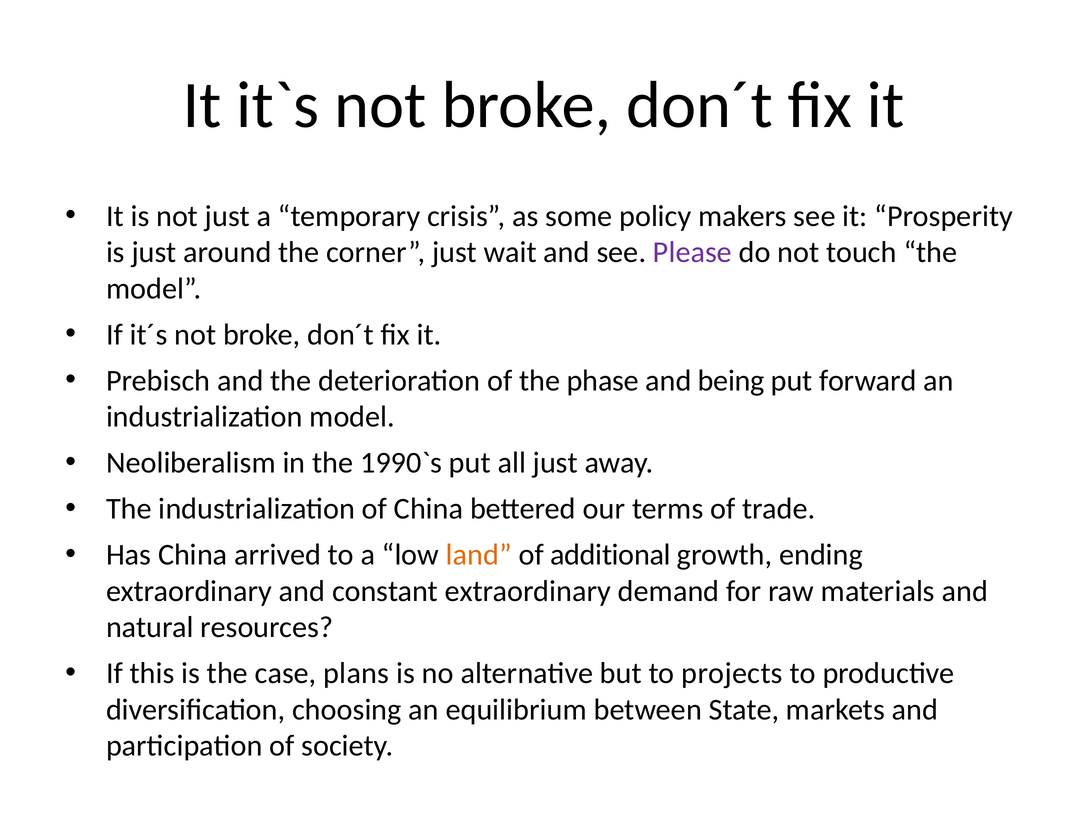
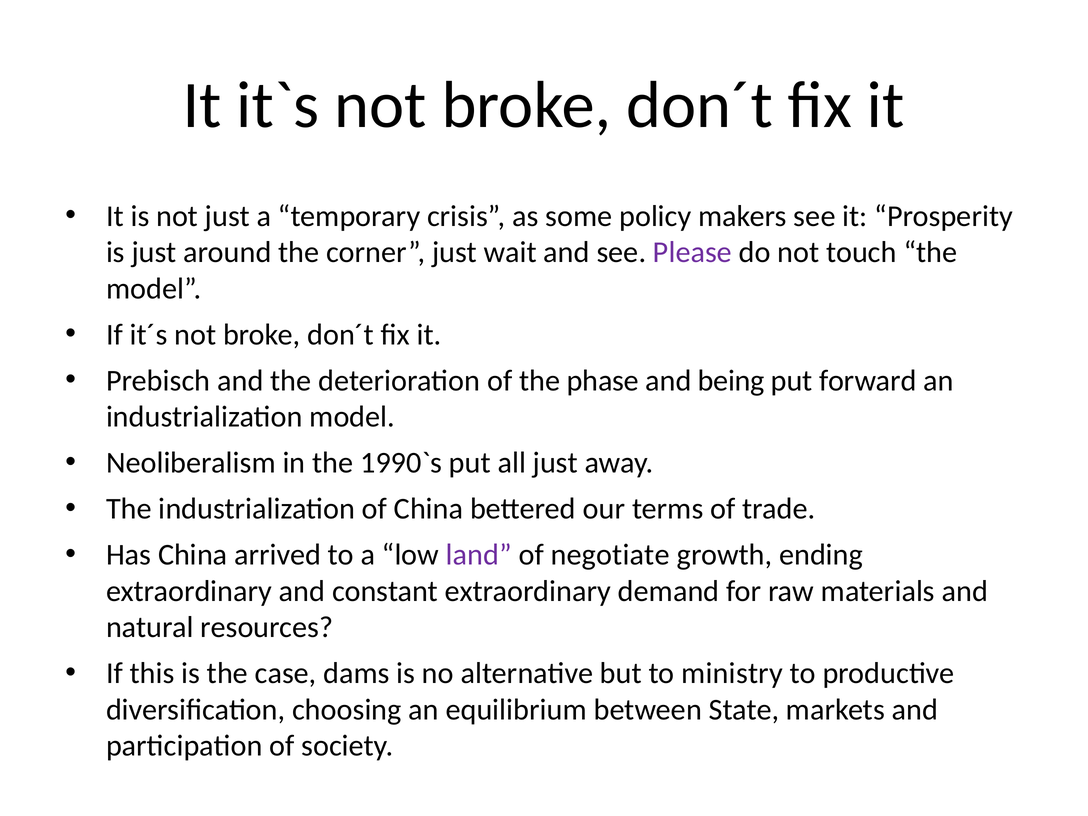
land colour: orange -> purple (479, 555)
additional: additional -> negotiate (610, 555)
plans: plans -> dams (356, 673)
projects: projects -> ministry (732, 673)
